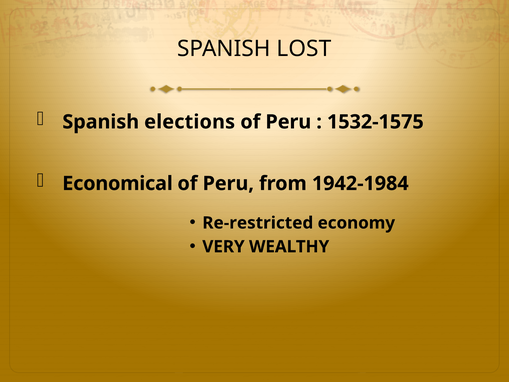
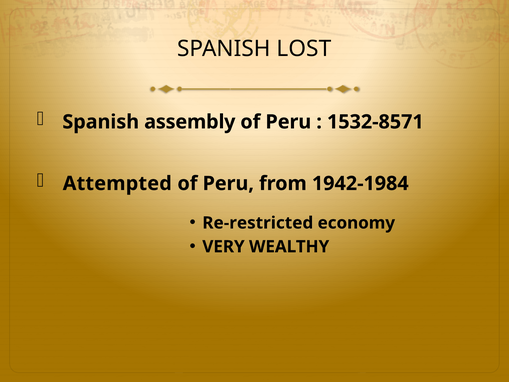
elections: elections -> assembly (190, 122)
1532-1575: 1532-1575 -> 1532-8571 (375, 122)
Economical: Economical -> Attempted (117, 183)
